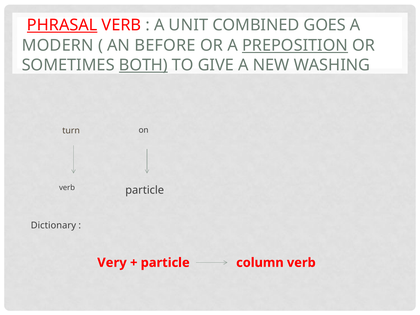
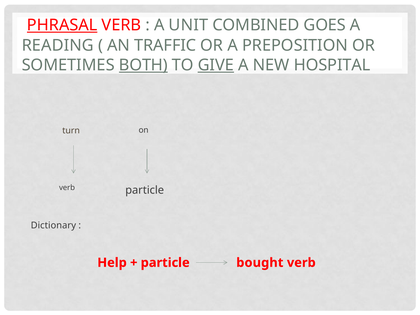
MODERN: MODERN -> READING (58, 46)
BEFORE: BEFORE -> TRAFFIC (165, 46)
PREPOSITION underline: present -> none (295, 46)
GIVE underline: none -> present (216, 65)
WASHING: WASHING -> HOSPITAL (332, 65)
Very: Very -> Help (112, 263)
column: column -> bought (260, 263)
